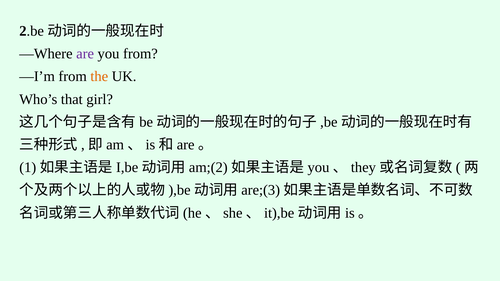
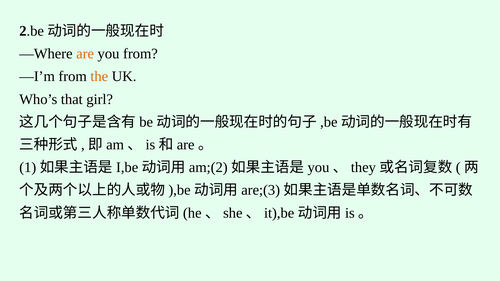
are colour: purple -> orange (85, 54)
